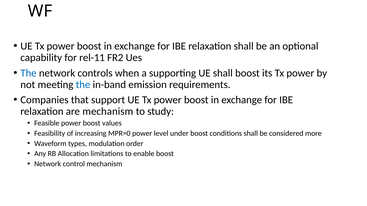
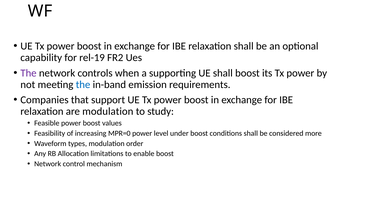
rel-11: rel-11 -> rel-19 (92, 58)
The colour: blue -> purple (28, 73)
are mechanism: mechanism -> modulation (108, 112)
